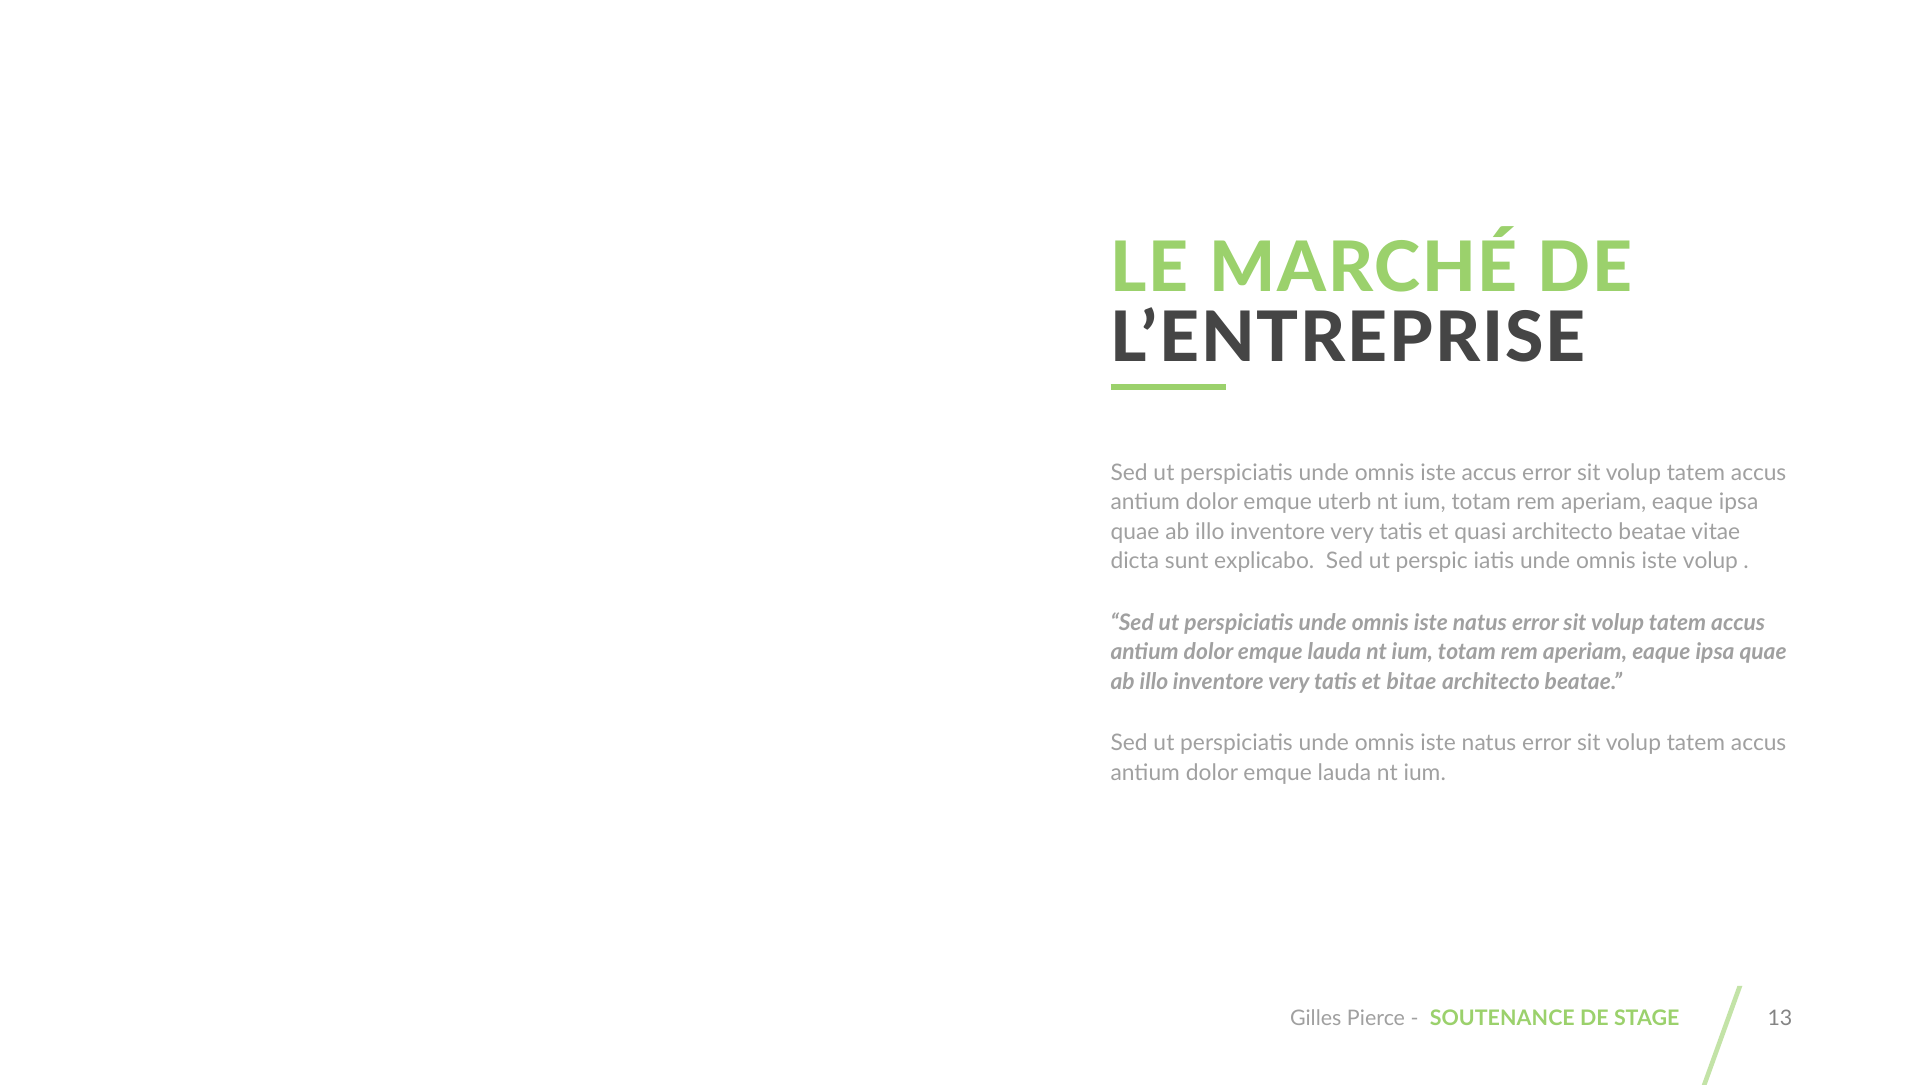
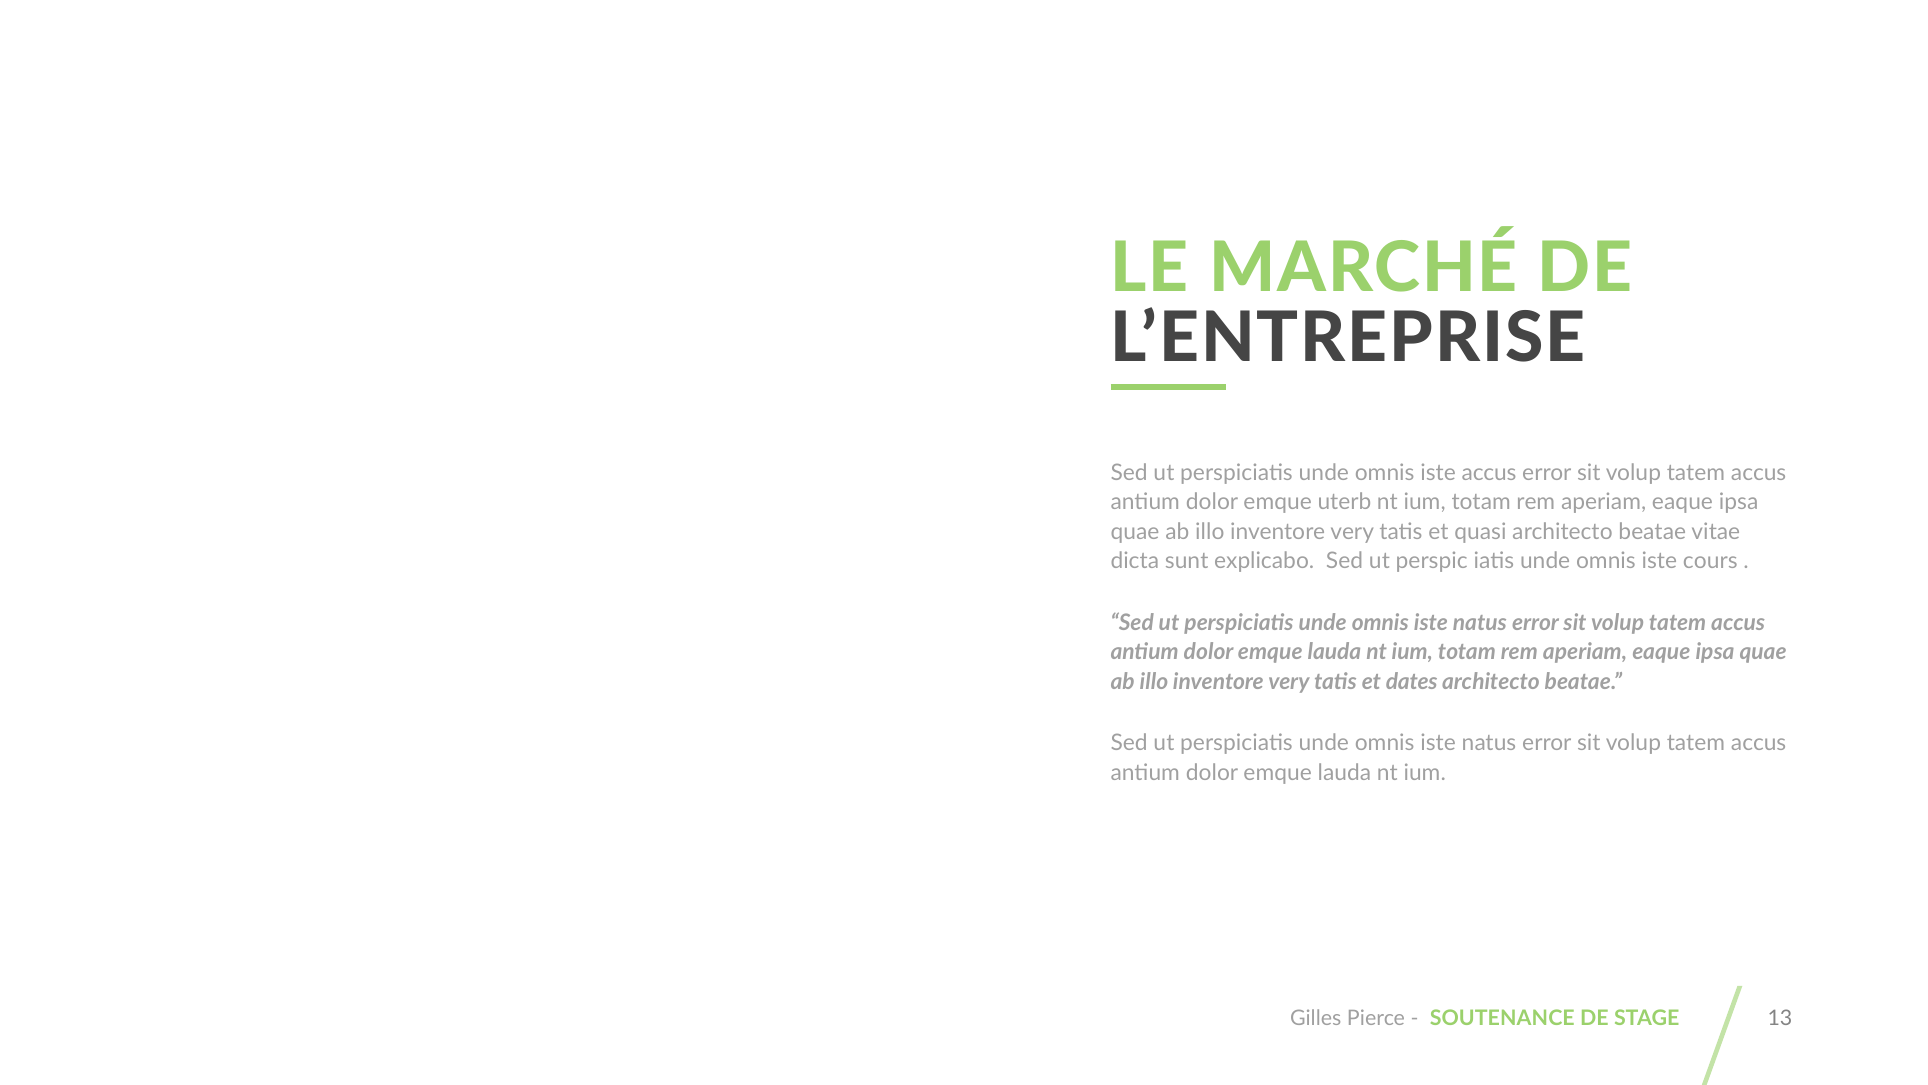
iste volup: volup -> cours (1710, 561)
bitae: bitae -> dates (1412, 681)
